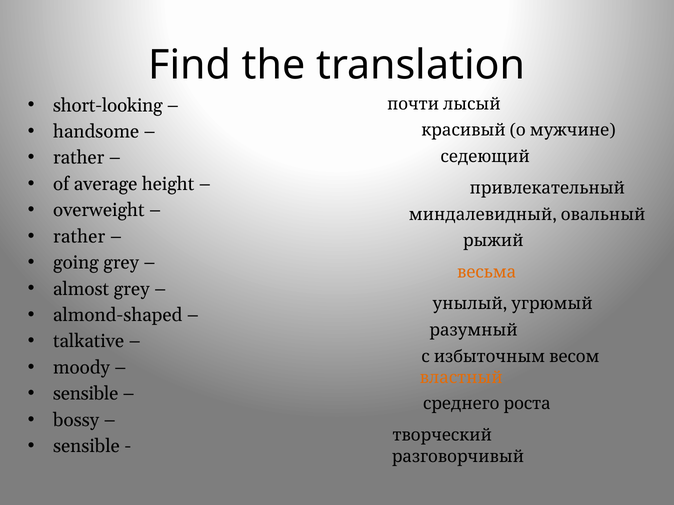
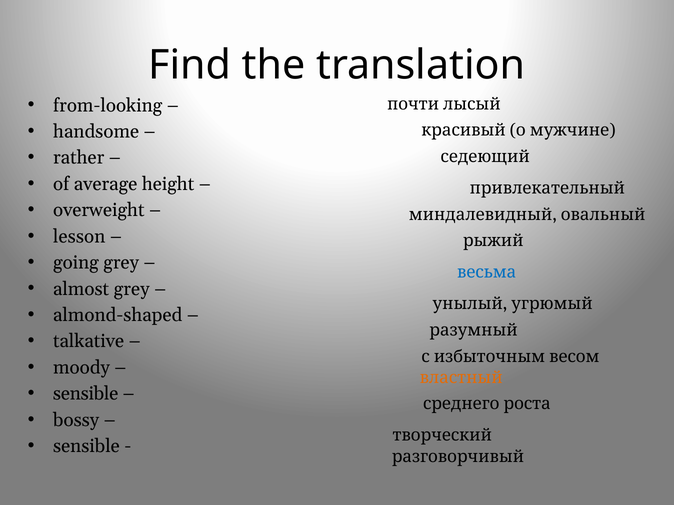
short-looking: short-looking -> from-looking (108, 105)
rather: rather -> lesson (79, 237)
весьма colour: orange -> blue (487, 273)
